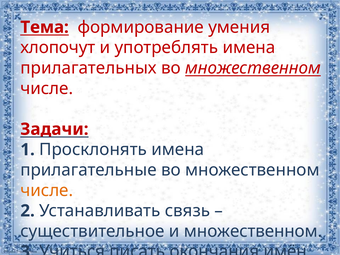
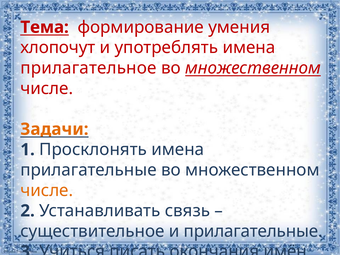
прилагательных: прилагательных -> прилагательное (88, 68)
Задачи colour: red -> orange (54, 129)
и множественном: множественном -> прилагательные (253, 231)
